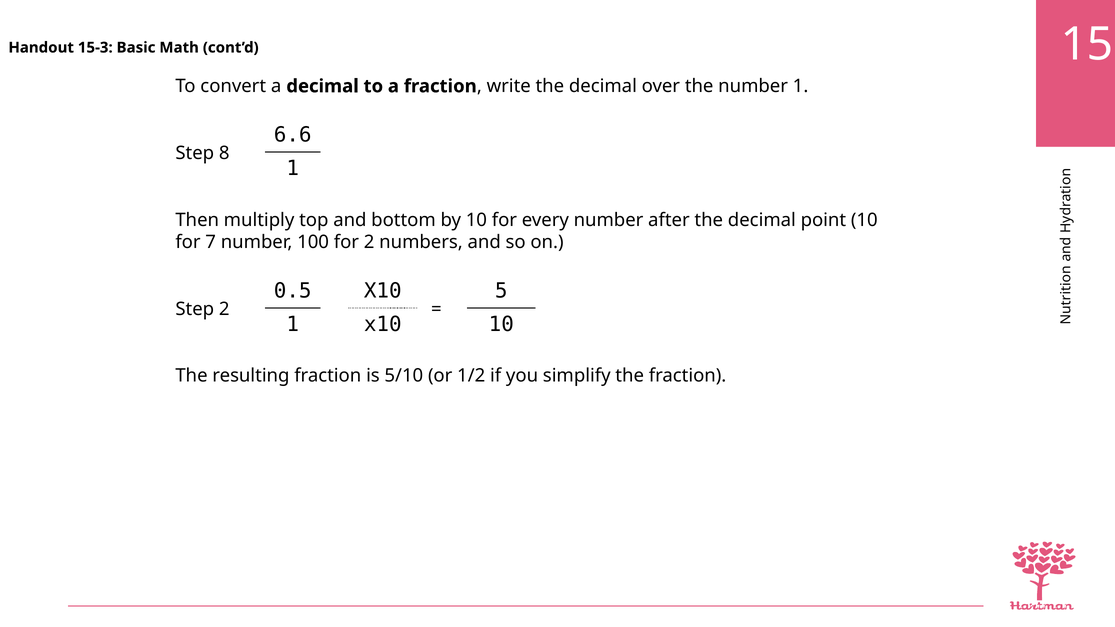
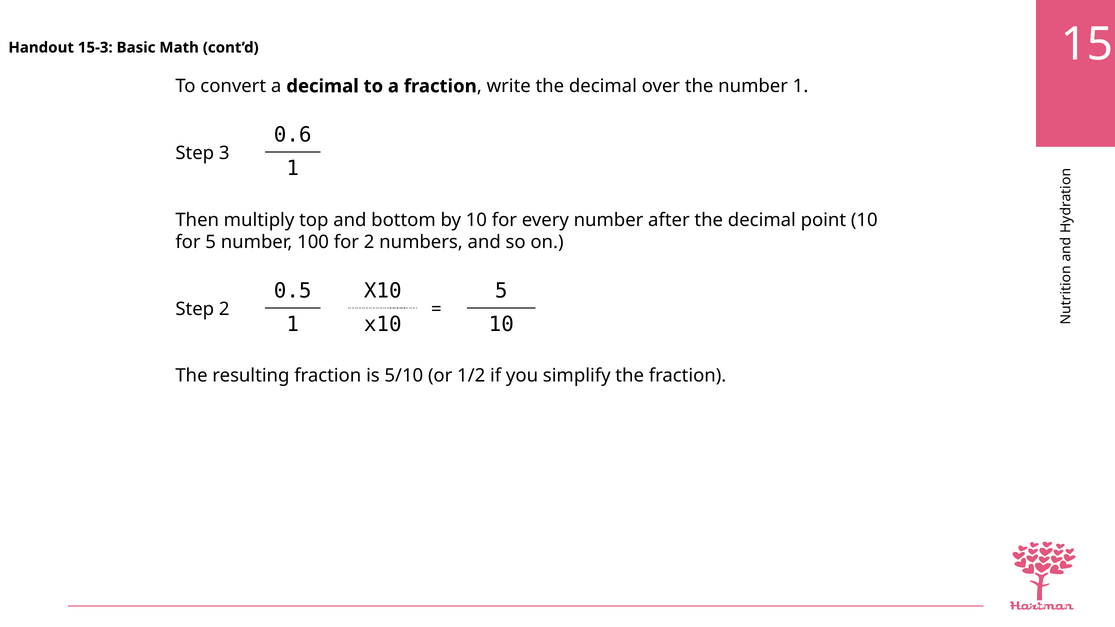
6.6: 6.6 -> 0.6 (293, 135)
8: 8 -> 3 (224, 153)
for 7: 7 -> 5 (211, 242)
